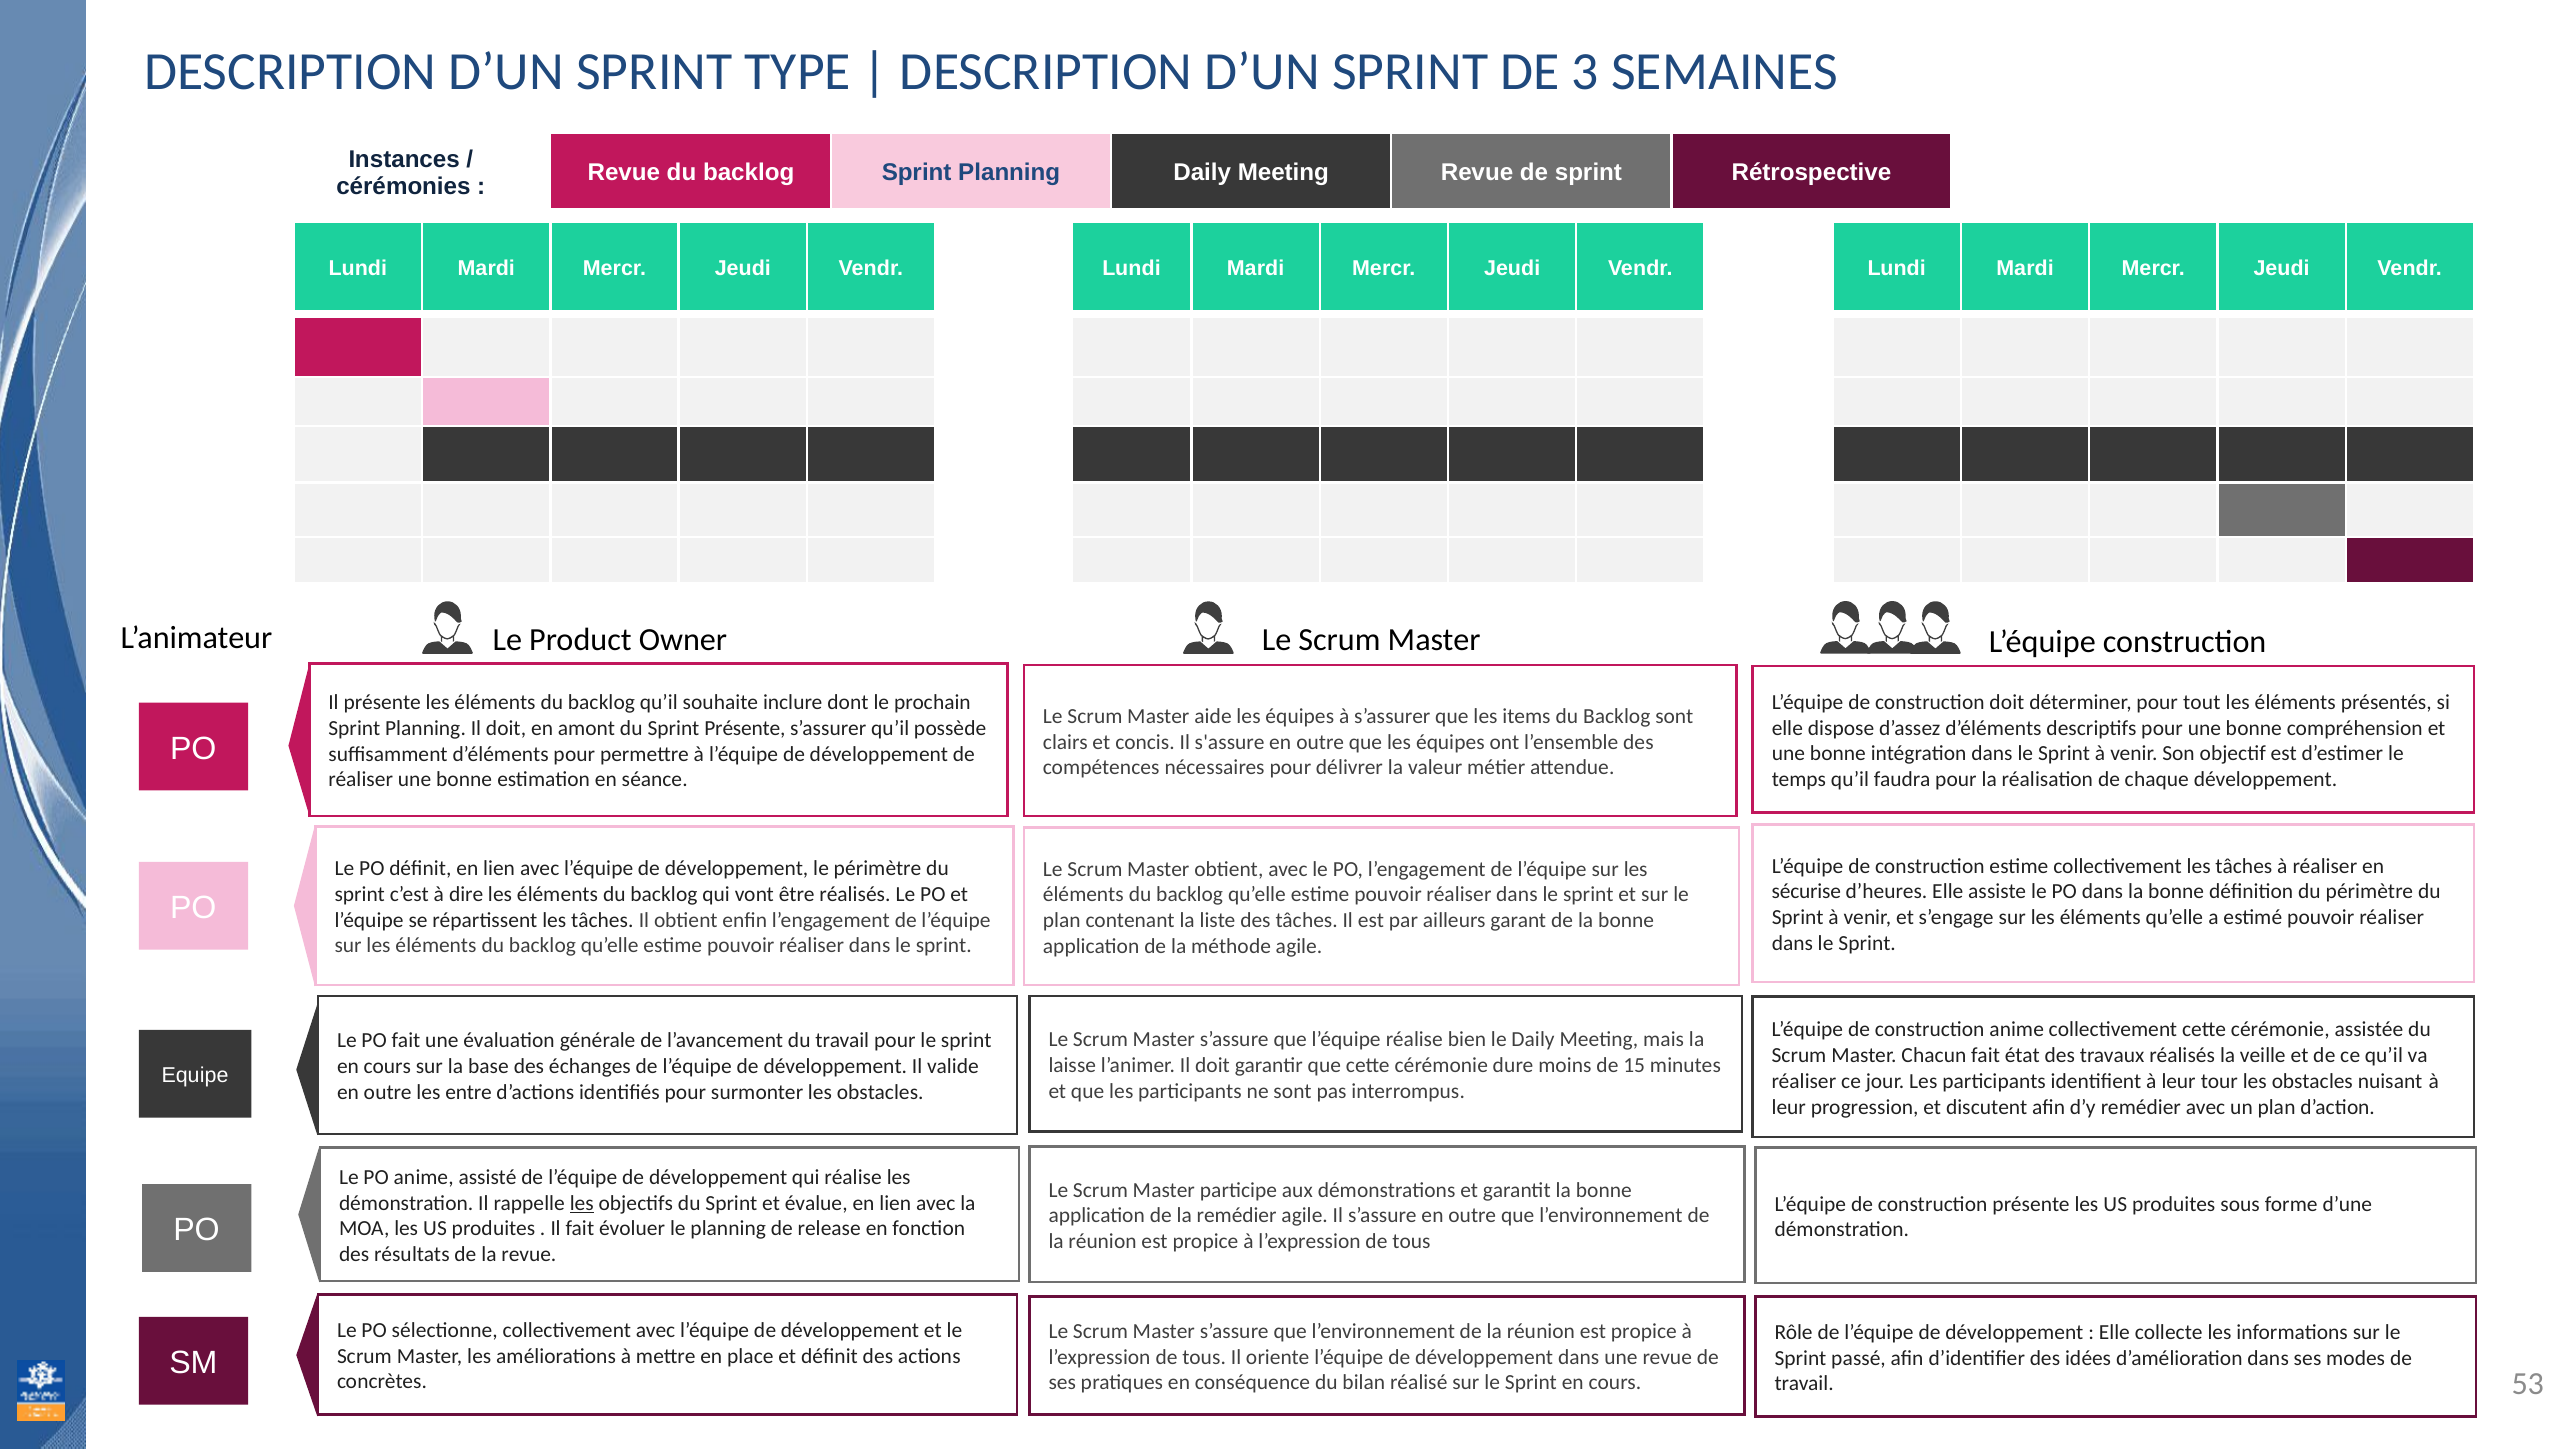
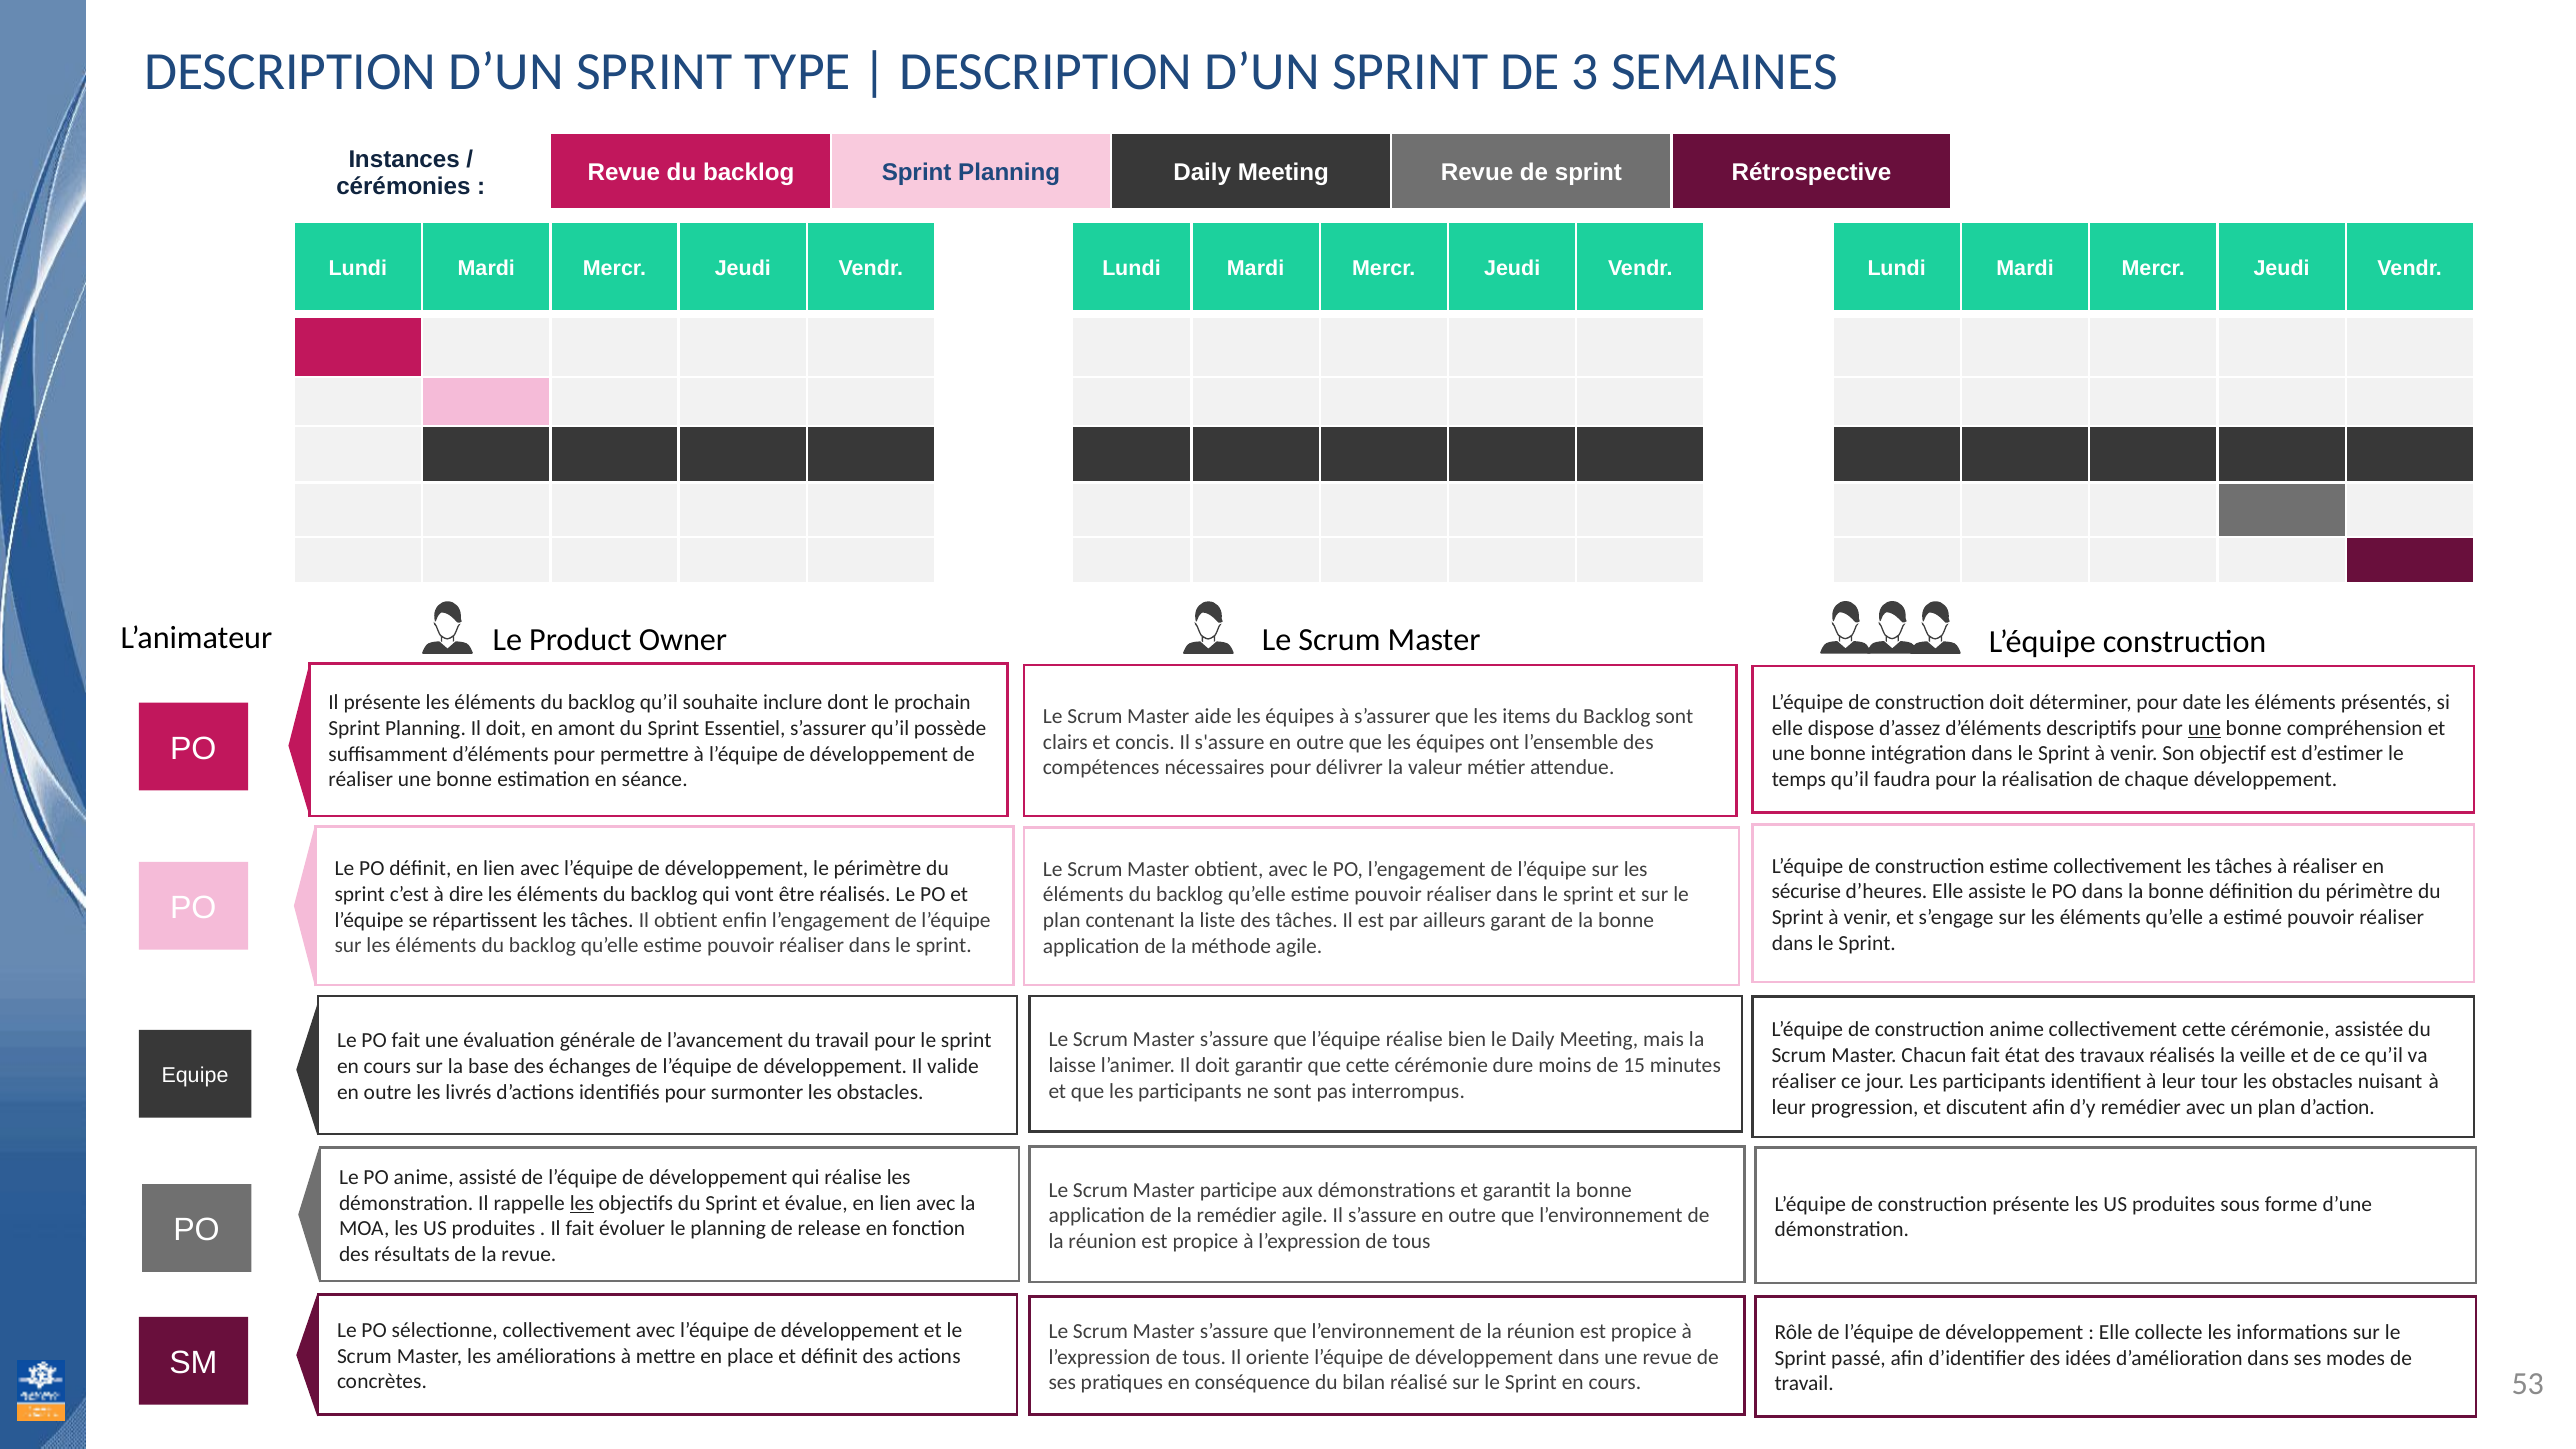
tout: tout -> date (2202, 702)
une underline: none -> present (2204, 728)
Sprint Présente: Présente -> Essentiel (745, 728)
entre: entre -> livrés (469, 1092)
